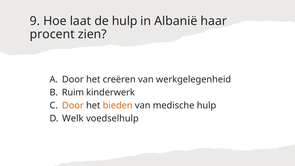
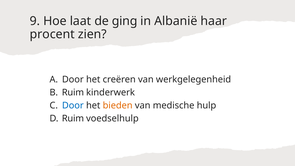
de hulp: hulp -> ging (125, 21)
Door colour: orange -> blue (73, 105)
Welk: Welk -> Ruim (73, 118)
